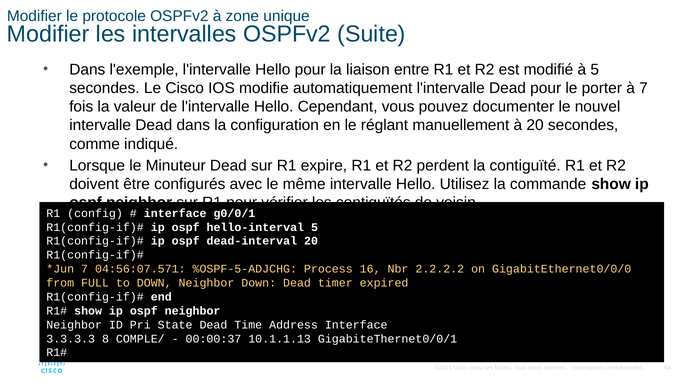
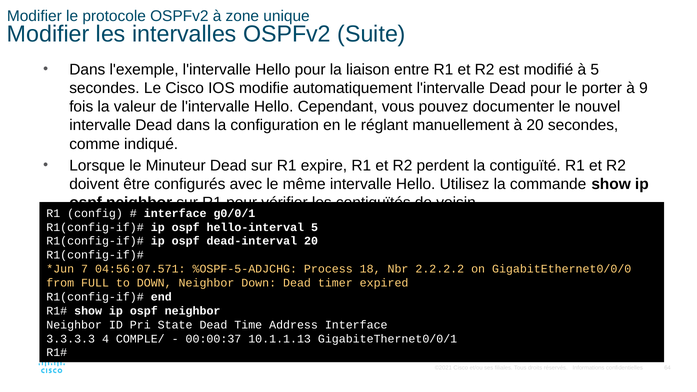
à 7: 7 -> 9 (643, 88)
16: 16 -> 18 (370, 269)
8: 8 -> 4 (105, 339)
